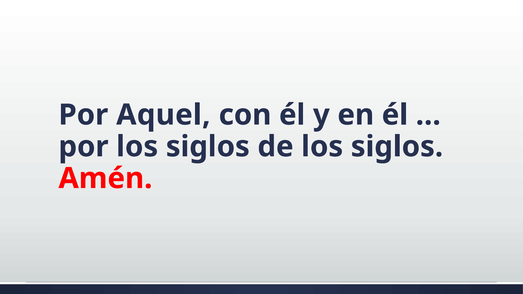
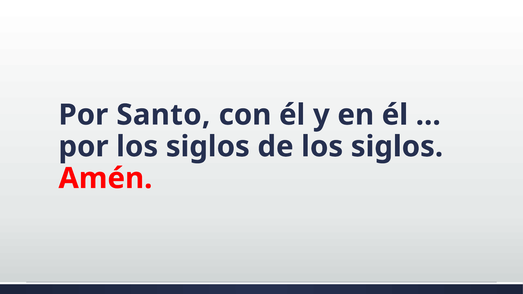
Aquel: Aquel -> Santo (163, 115)
